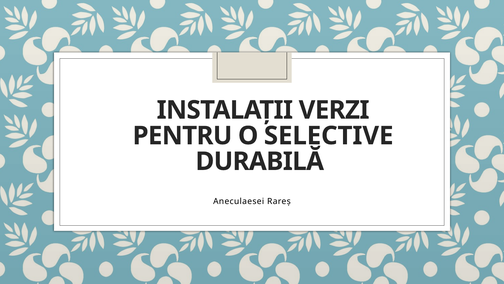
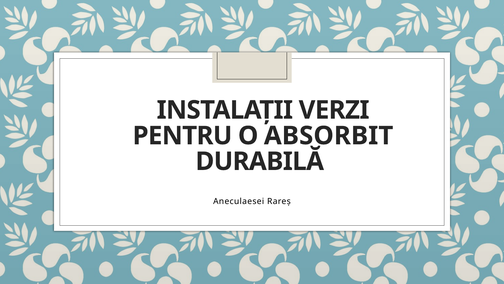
SELECTIVE: SELECTIVE -> ABSORBIT (329, 136)
